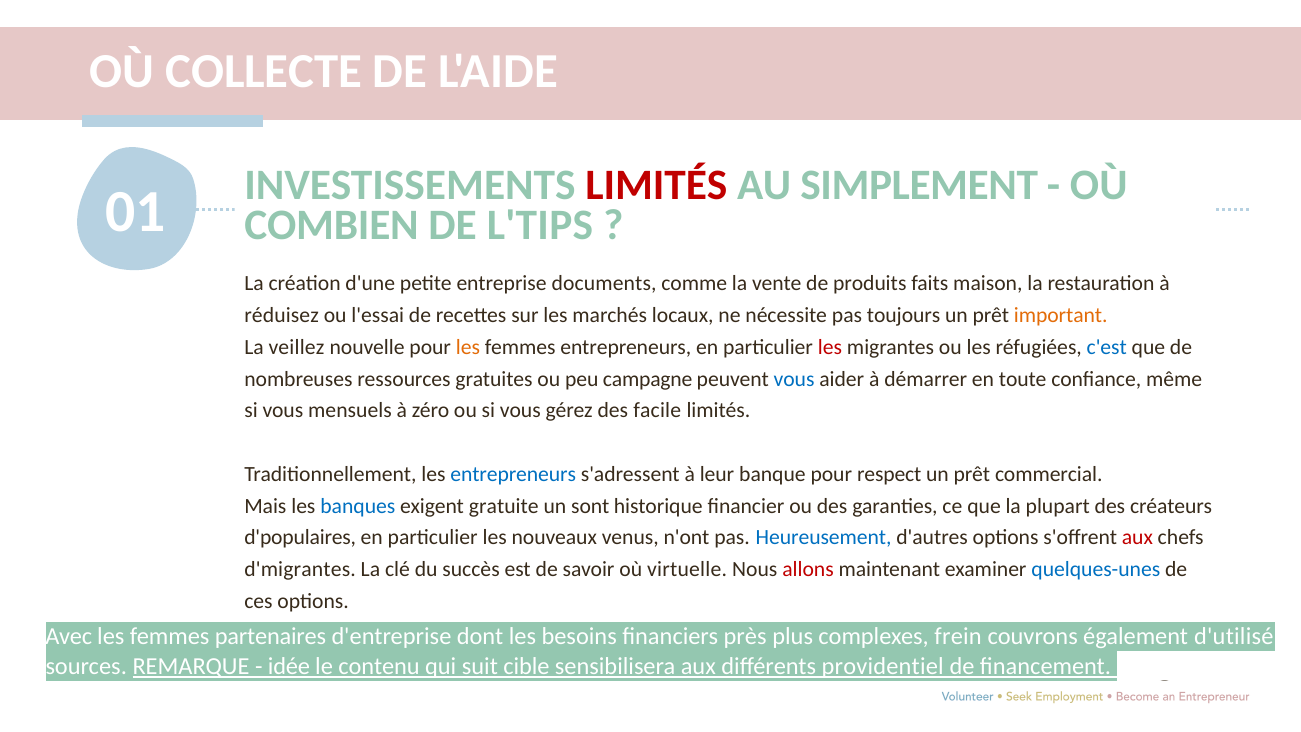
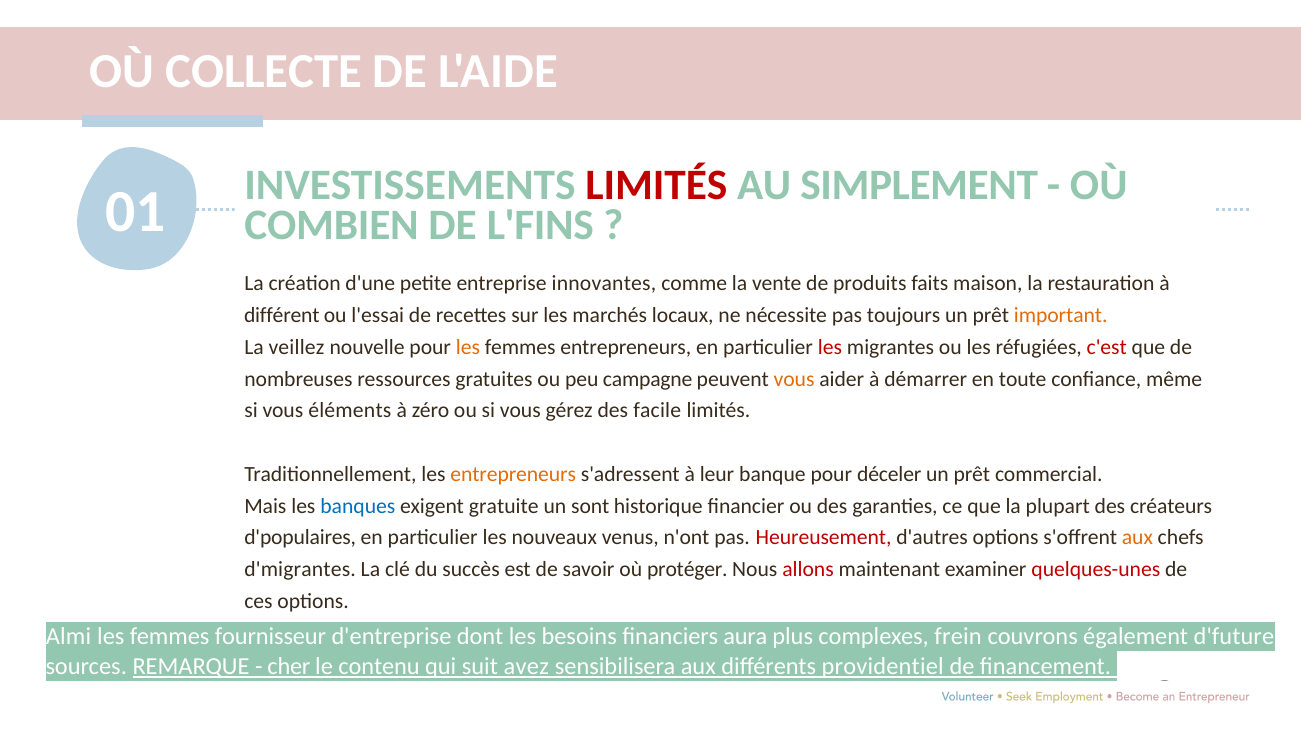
L'TIPS: L'TIPS -> L'FINS (540, 225)
documents: documents -> innovantes (604, 284)
réduisez: réduisez -> différent (282, 315)
c'est colour: blue -> red (1107, 347)
vous colour: blue -> orange (794, 379)
mensuels: mensuels -> éléments (350, 411)
entrepreneurs colour: blue -> orange (513, 474)
respect: respect -> déceler (889, 474)
Heureusement colour: blue -> red (824, 537)
aux colour: red -> orange (1137, 537)
virtuelle: virtuelle -> protéger (687, 569)
quelques-unes colour: blue -> red (1096, 569)
Avec: Avec -> Almi (68, 637)
partenaires: partenaires -> fournisseur (270, 637)
près: près -> aura (745, 637)
d'utilisé: d'utilisé -> d'future (1234, 637)
idée: idée -> cher (289, 666)
cible: cible -> avez (526, 666)
